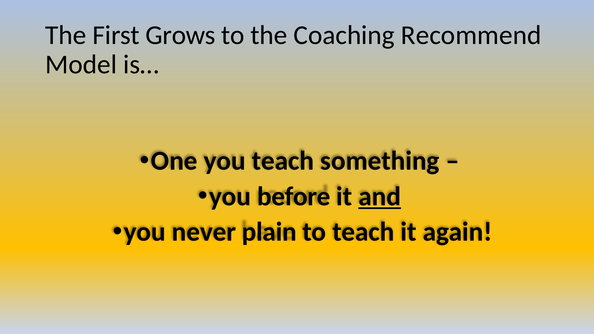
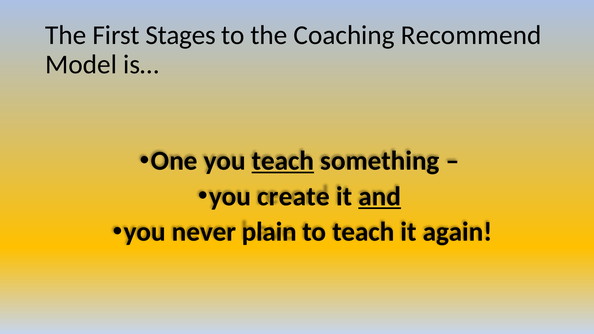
Grows: Grows -> Stages (181, 35)
teach underline: none -> present (283, 161)
before: before -> create (294, 196)
